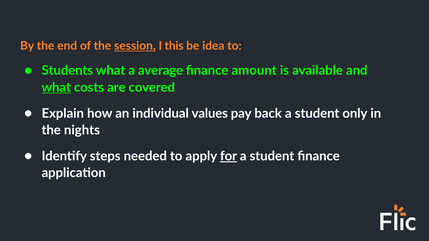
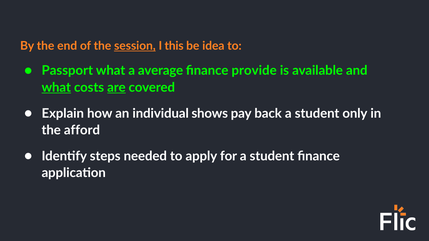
Students: Students -> Passport (67, 71)
amount: amount -> provide (254, 71)
are underline: none -> present (116, 88)
values: values -> shows (210, 114)
nights: nights -> afford (82, 130)
for underline: present -> none (229, 156)
